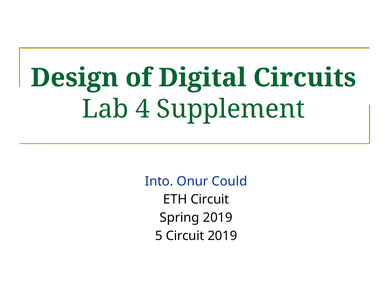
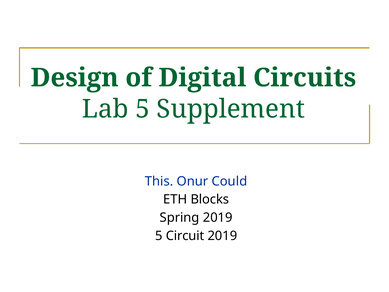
Lab 4: 4 -> 5 (143, 109)
Into: Into -> This (159, 181)
ETH Circuit: Circuit -> Blocks (210, 199)
